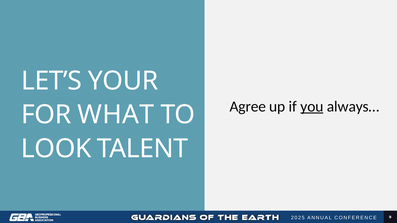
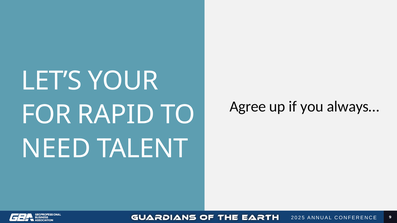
you underline: present -> none (312, 107)
WHAT: WHAT -> RAPID (116, 115)
LOOK: LOOK -> NEED (56, 149)
